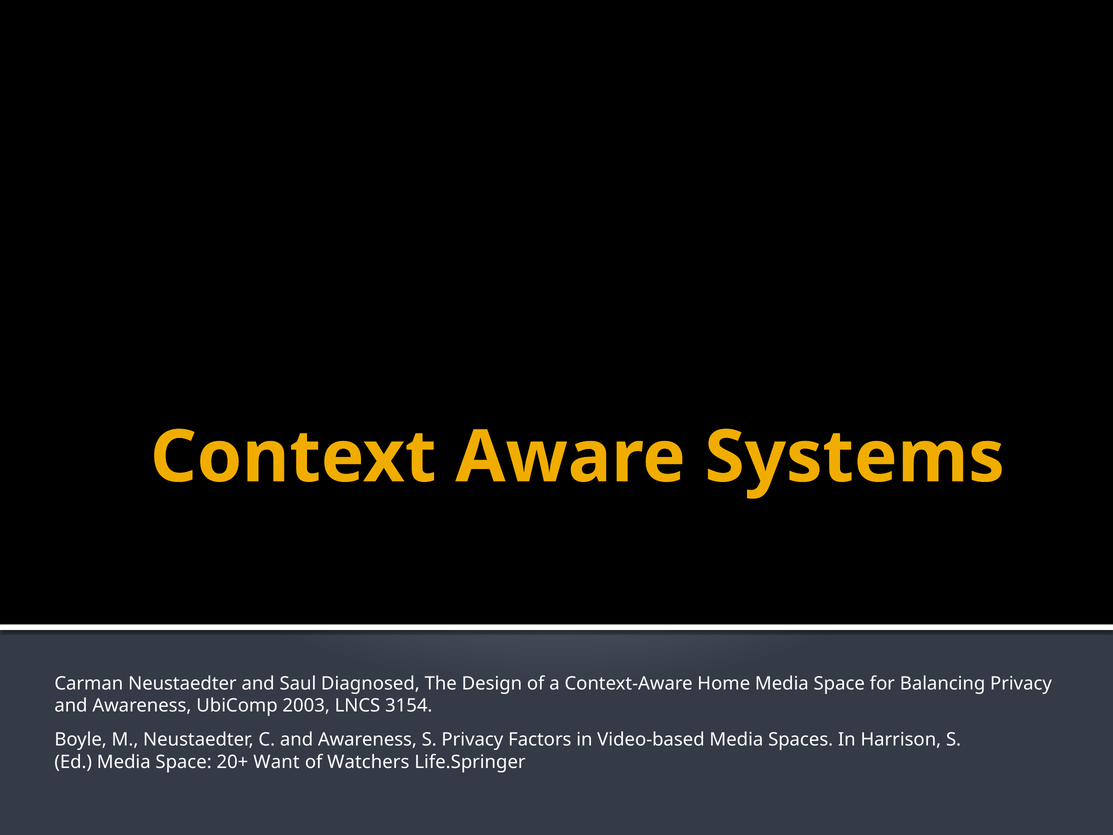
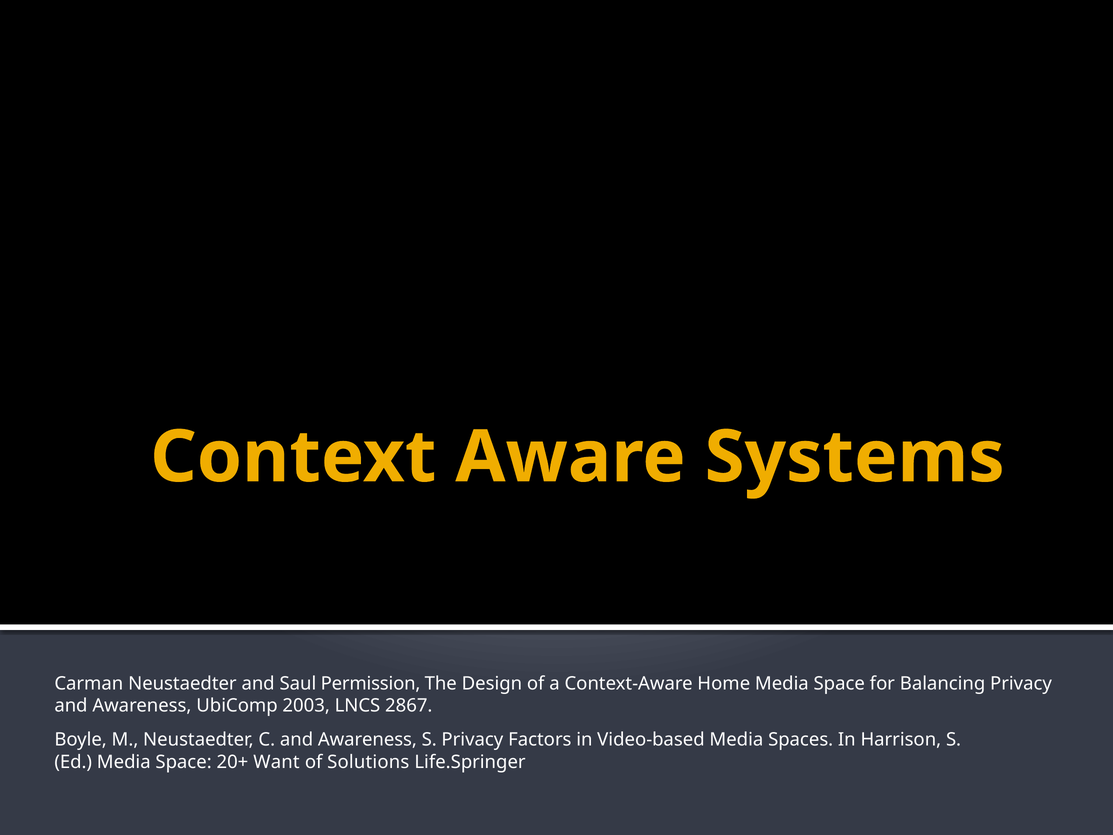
Diagnosed: Diagnosed -> Permission (371, 683)
3154: 3154 -> 2867 (409, 706)
Watchers: Watchers -> Solutions (368, 762)
